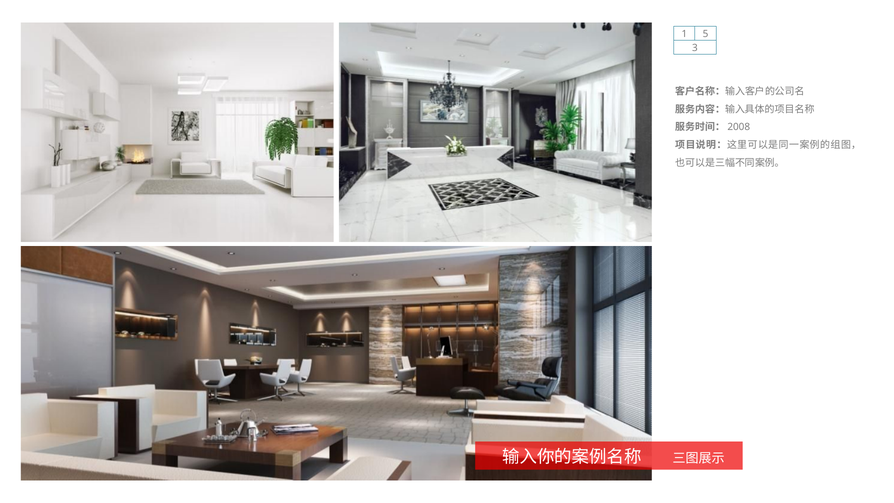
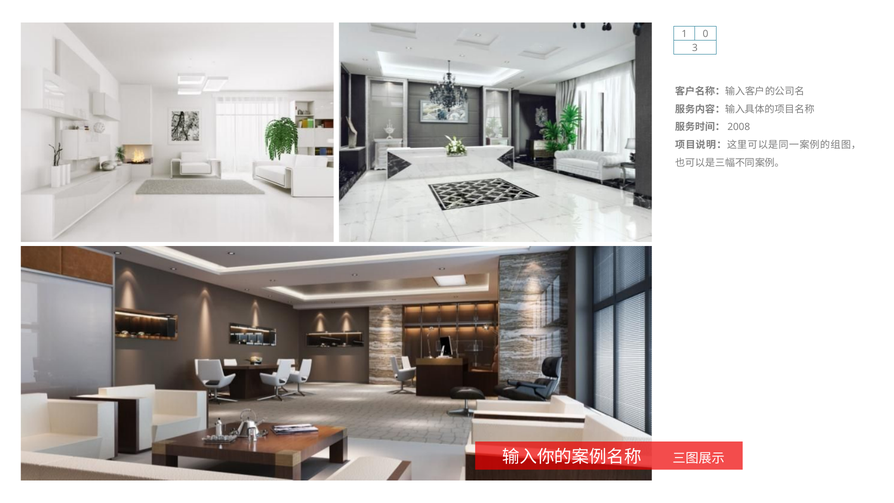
5: 5 -> 0 (705, 34)
